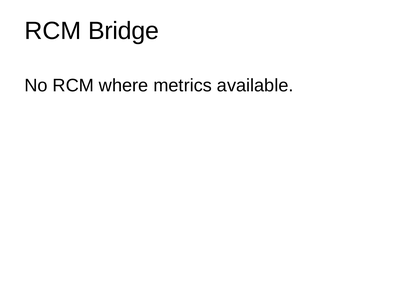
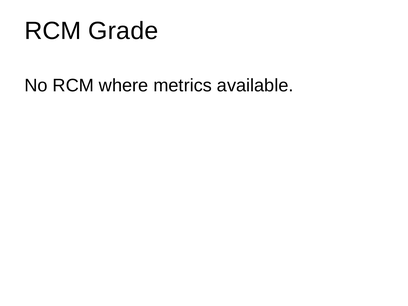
Bridge: Bridge -> Grade (123, 31)
